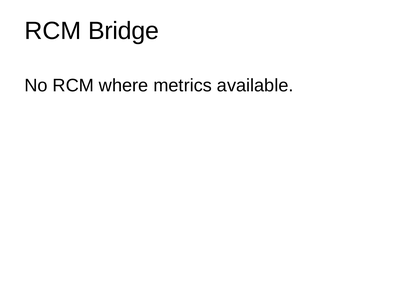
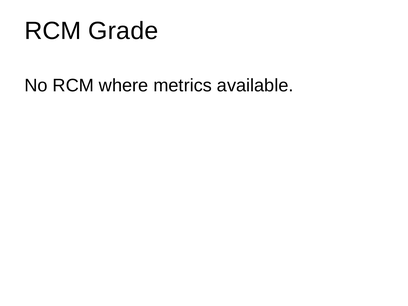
Bridge: Bridge -> Grade (123, 31)
